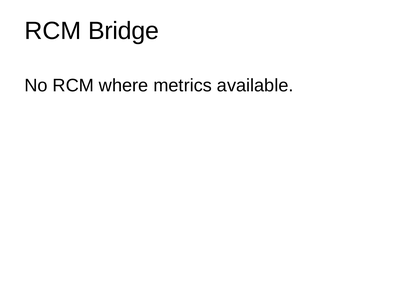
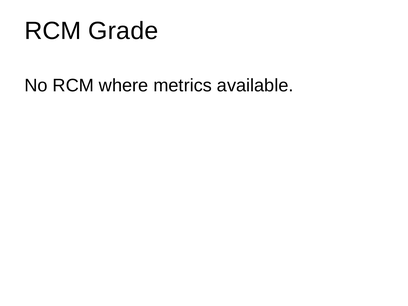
Bridge: Bridge -> Grade (123, 31)
